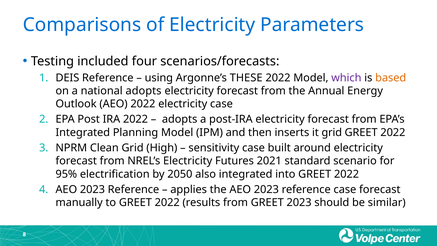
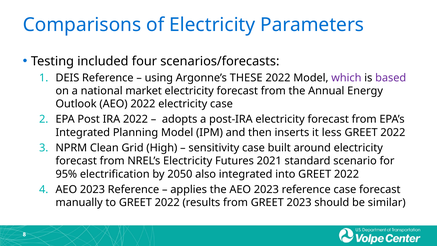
based colour: orange -> purple (391, 78)
national adopts: adopts -> market (144, 91)
it grid: grid -> less (332, 132)
